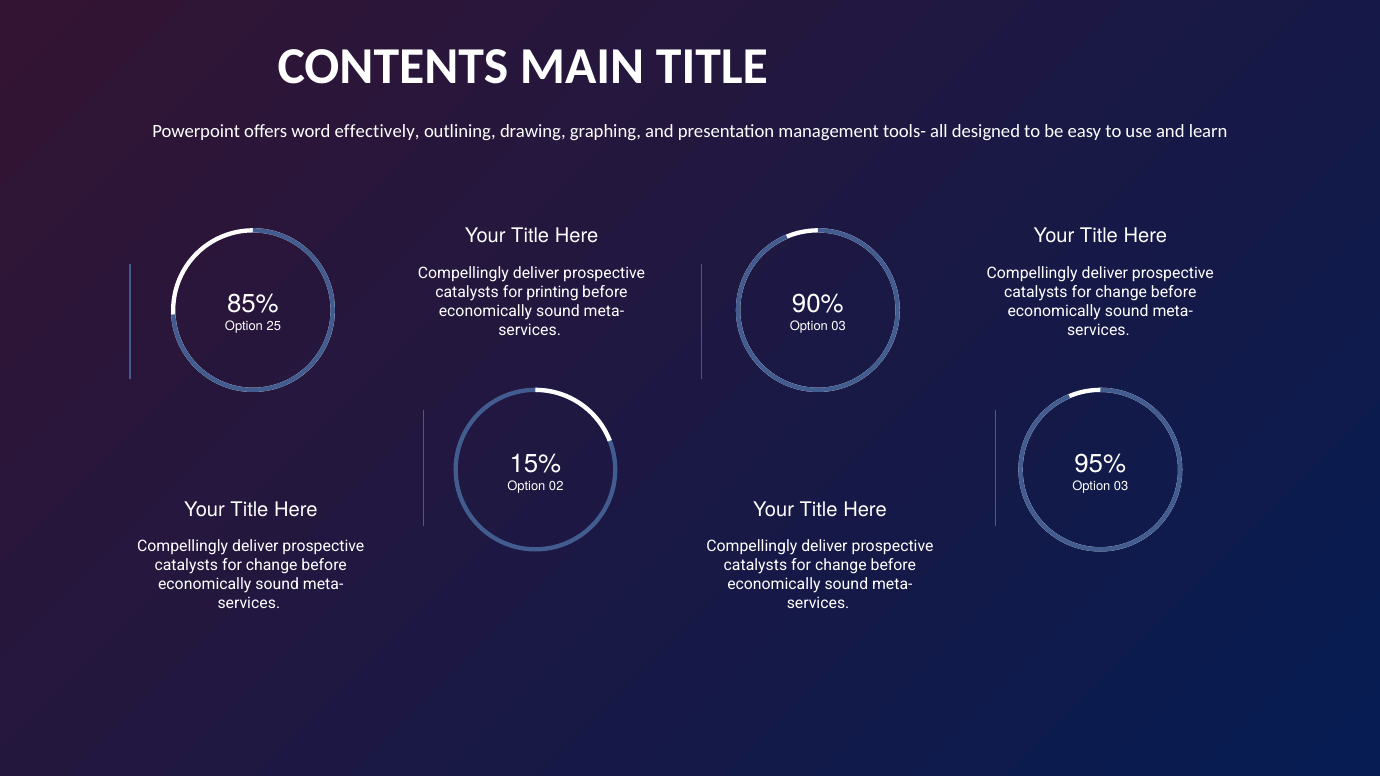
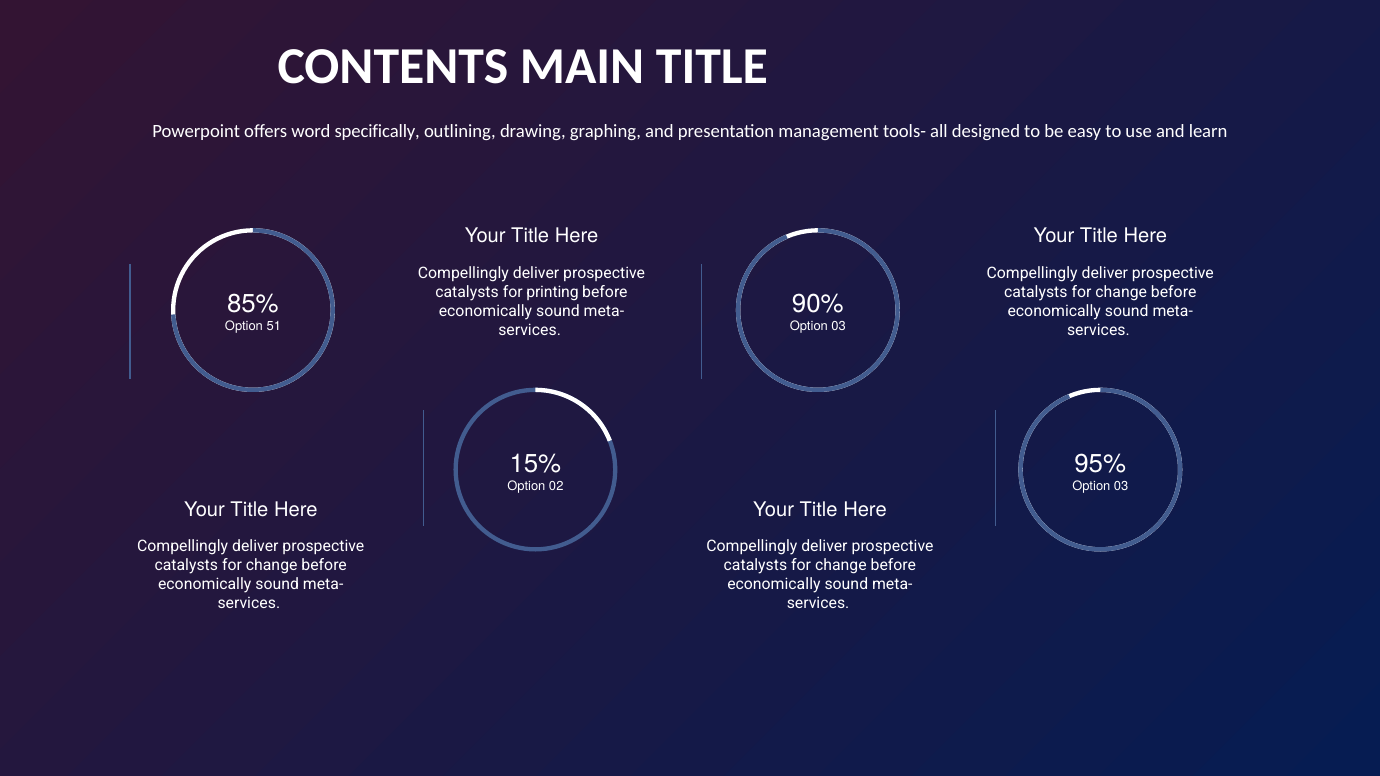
effectively: effectively -> specifically (377, 131)
25: 25 -> 51 (274, 327)
